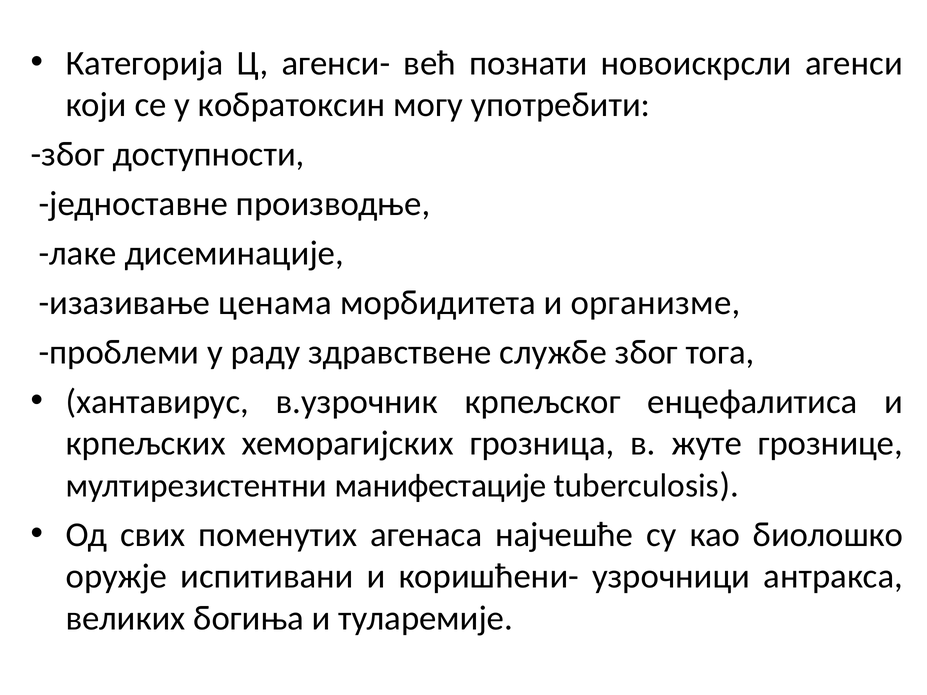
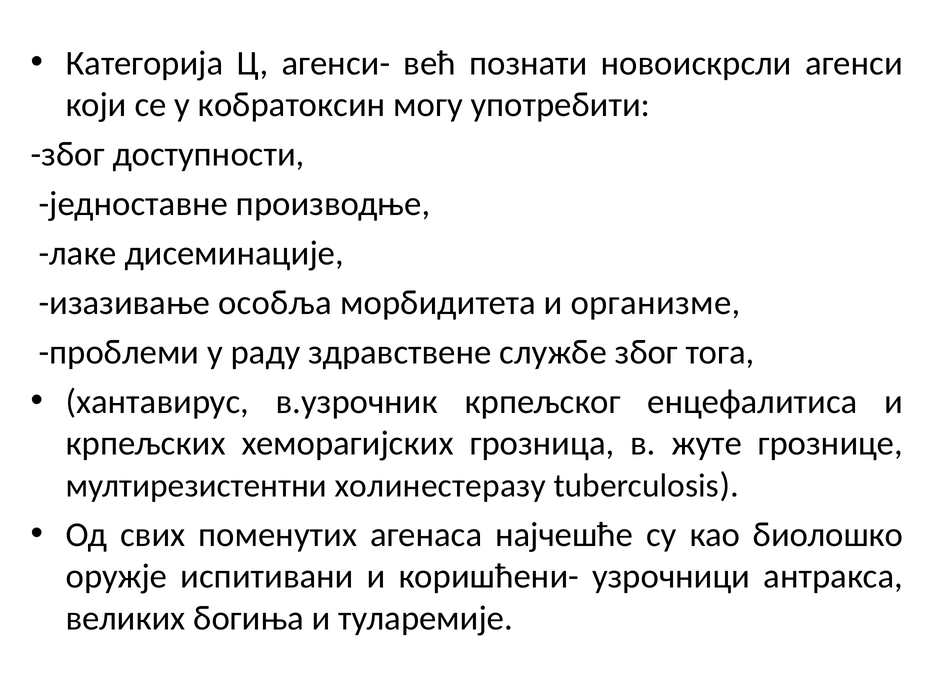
ценама: ценама -> особља (275, 303)
манифестације: манифестације -> холинестеразу (440, 486)
